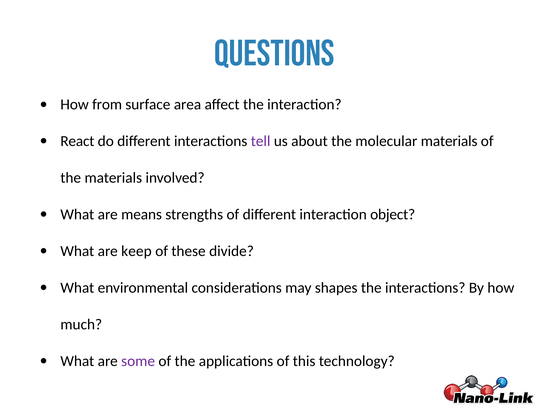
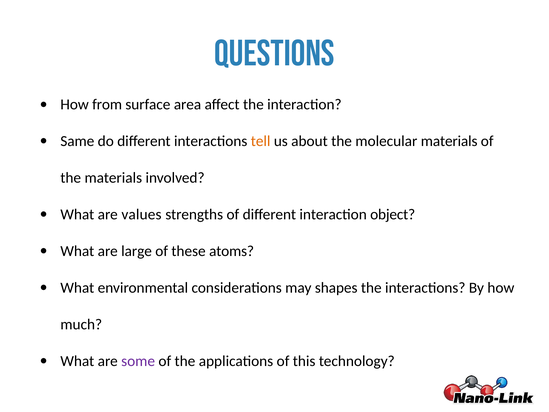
React: React -> Same (77, 141)
tell colour: purple -> orange (261, 141)
means: means -> values (141, 214)
keep: keep -> large (137, 251)
divide: divide -> atoms (232, 251)
